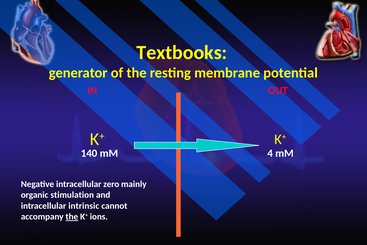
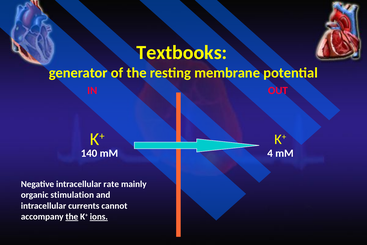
zero: zero -> rate (111, 184)
intrinsic: intrinsic -> currents (84, 206)
ions underline: none -> present (99, 216)
